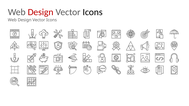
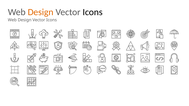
Design colour: red -> orange (41, 12)
